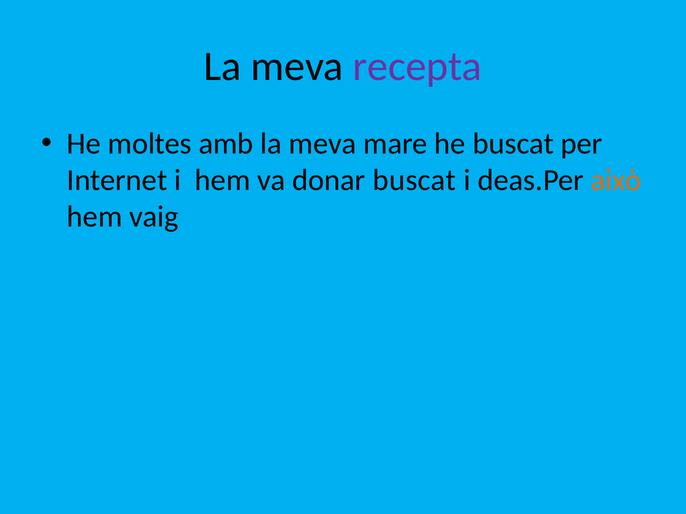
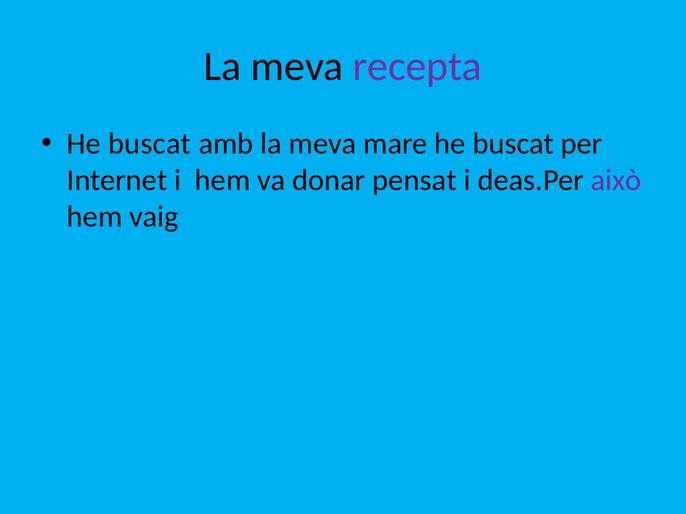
moltes: moltes -> buscat (150, 144)
donar buscat: buscat -> pensat (415, 181)
això colour: orange -> purple (616, 181)
